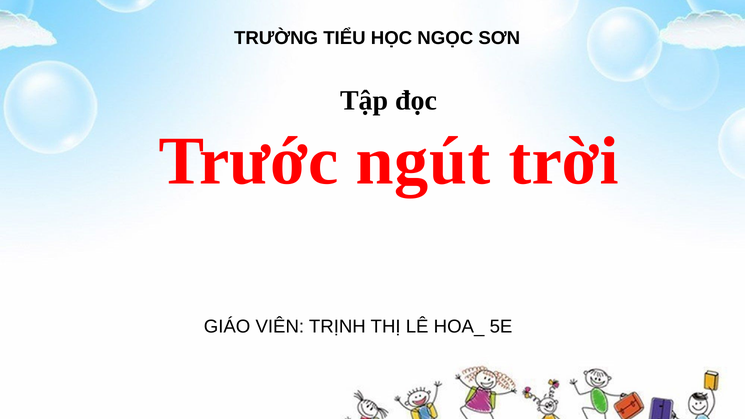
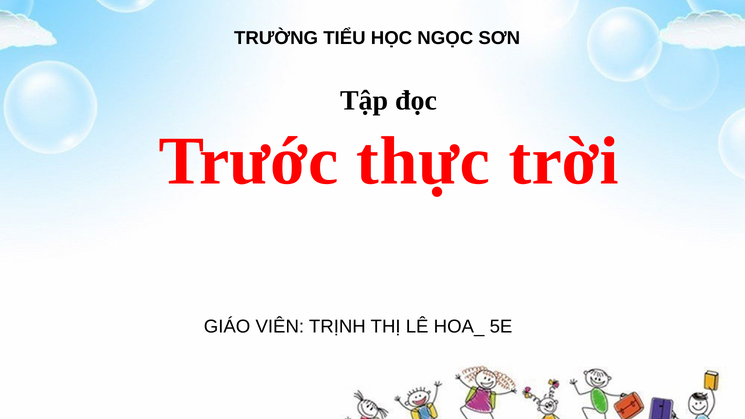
ngút: ngút -> thực (423, 161)
